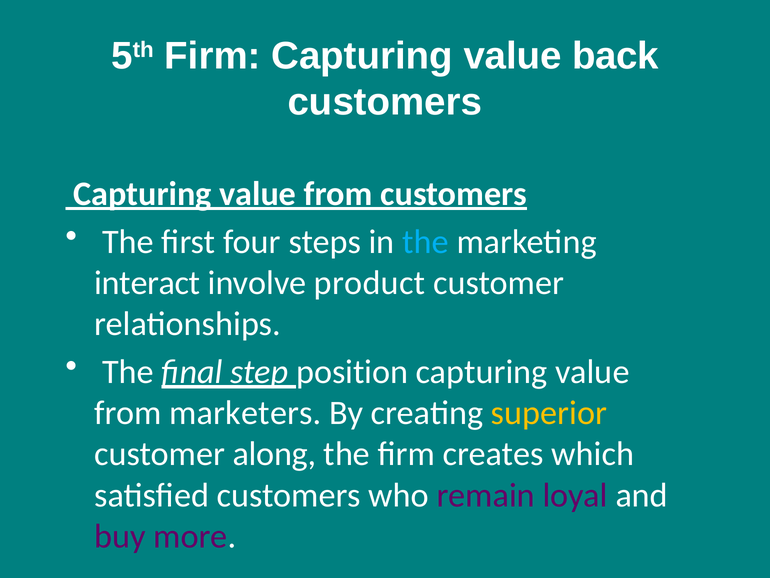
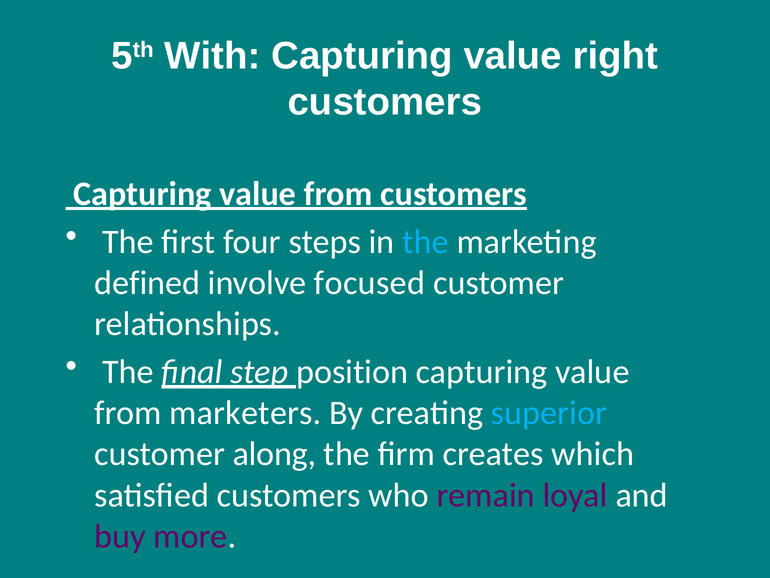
5th Firm: Firm -> With (212, 56)
back: back -> right (615, 56)
interact: interact -> defined (147, 283)
product: product -> focused (370, 283)
superior colour: yellow -> light blue (549, 413)
